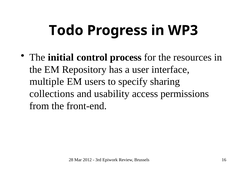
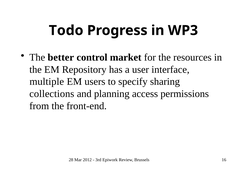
initial: initial -> better (61, 57)
process: process -> market (126, 57)
usability: usability -> planning (112, 94)
